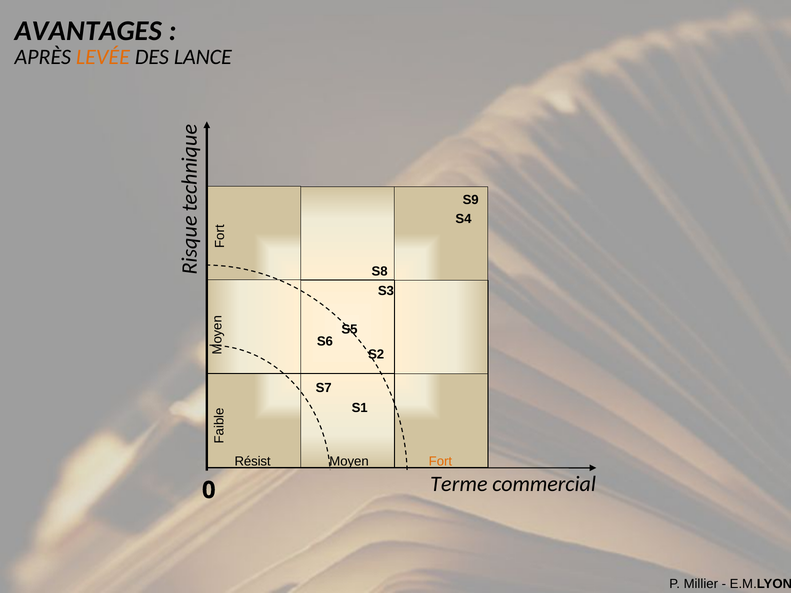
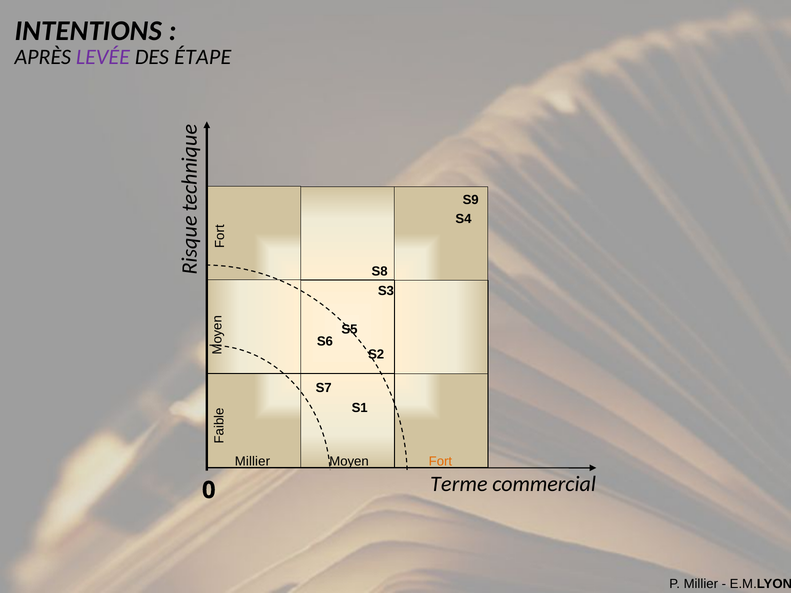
AVANTAGES: AVANTAGES -> INTENTIONS (88, 31)
LEVÉE colour: orange -> purple (103, 57)
LANCE: LANCE -> ÉTAPE (203, 57)
Résist: Résist -> Millier (252, 462)
